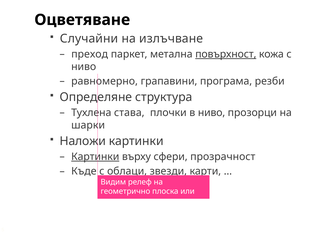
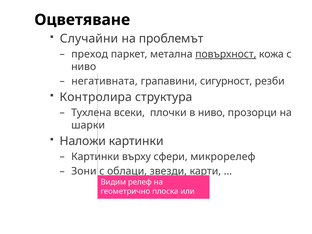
излъчване: излъчване -> проблемът (171, 39)
равномерно: равномерно -> негативната (105, 81)
програма: програма -> сигурност (226, 81)
Определяне: Определяне -> Контролира (96, 97)
става: става -> всеки (129, 113)
Картинки underline: present -> none (95, 157)
прозрачност: прозрачност -> микрорелеф (223, 157)
Къде: Къде -> Зони (84, 171)
